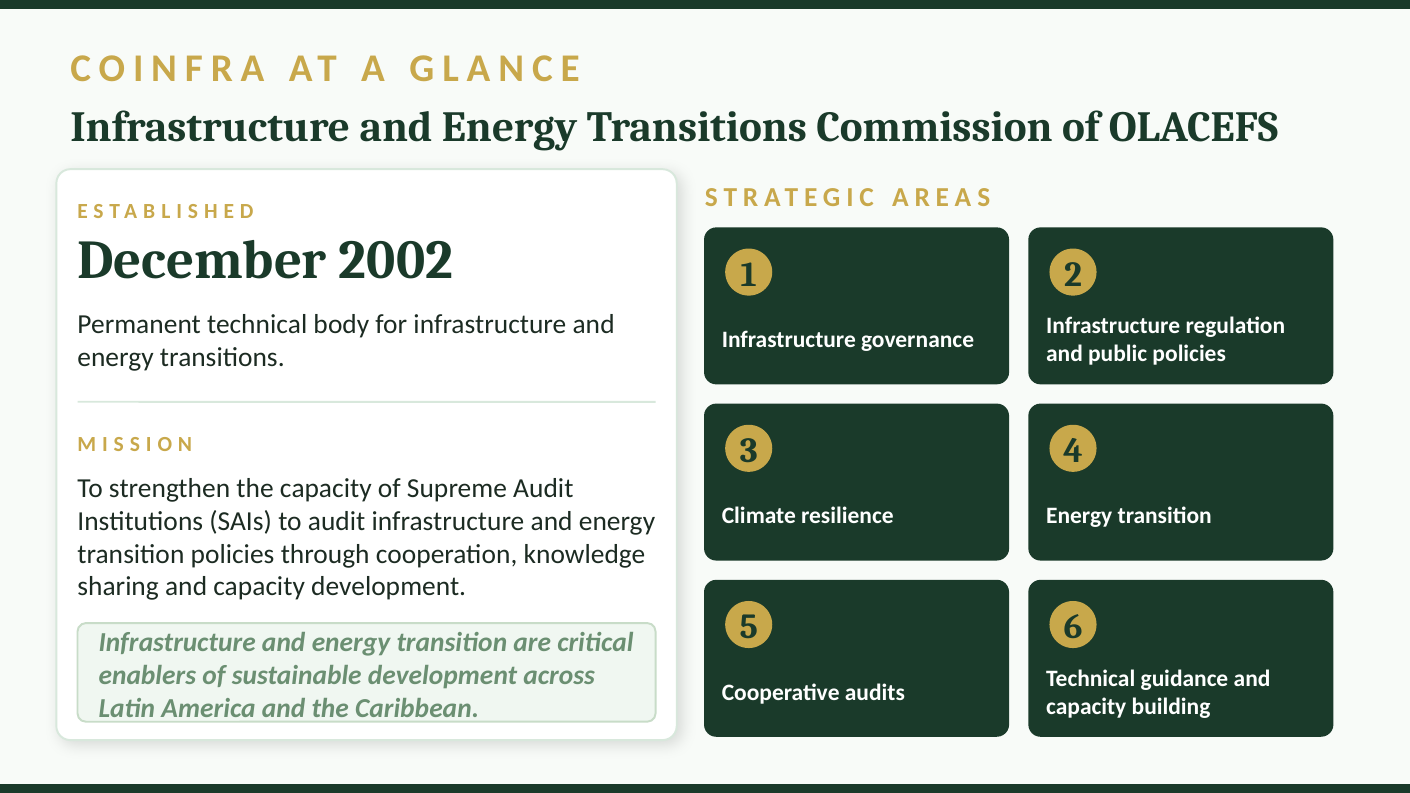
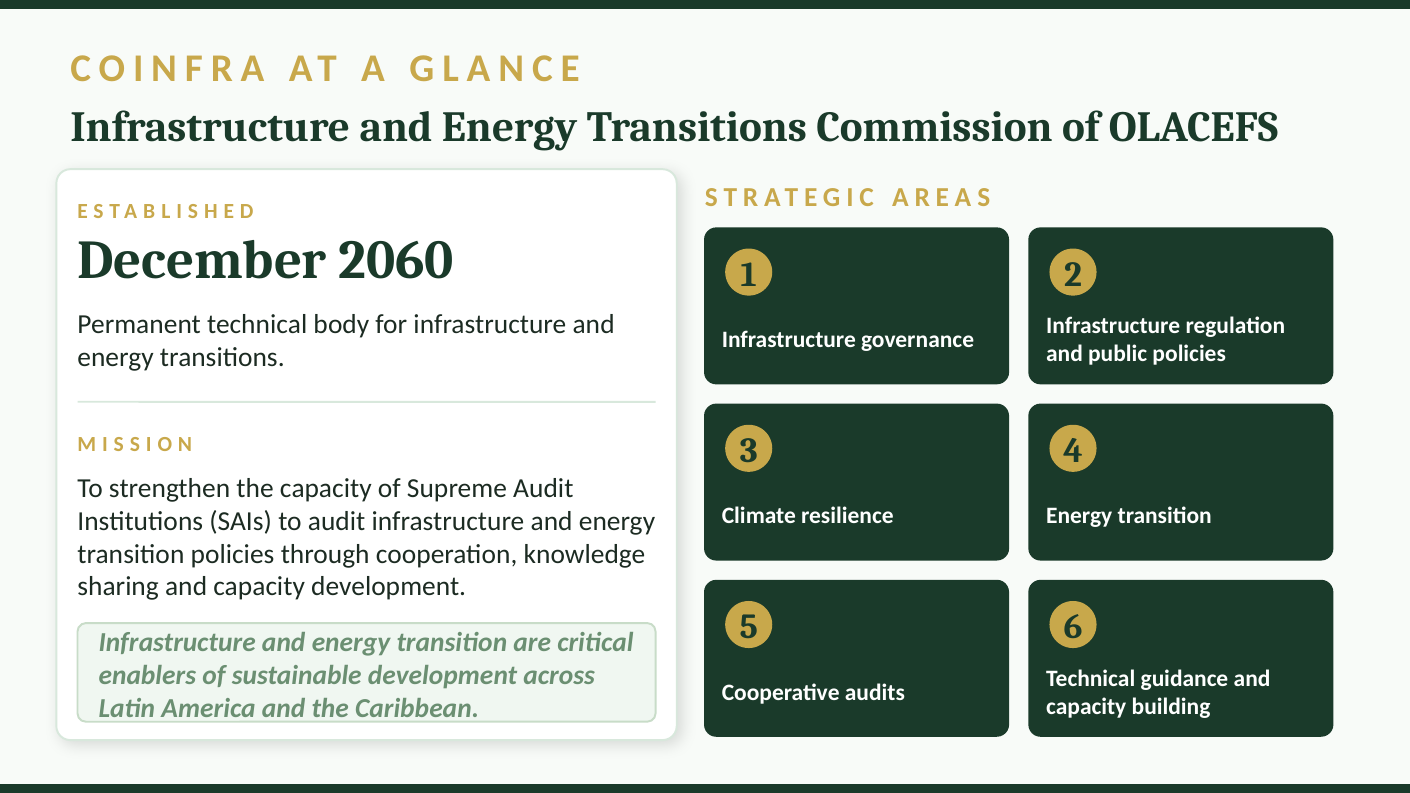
2002: 2002 -> 2060 (397, 260)
